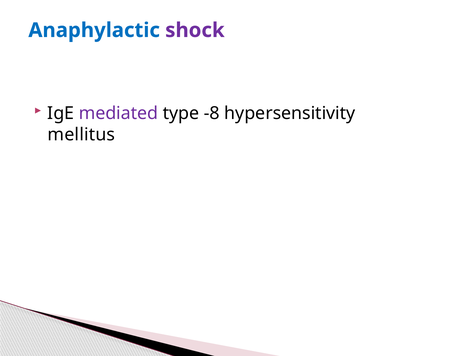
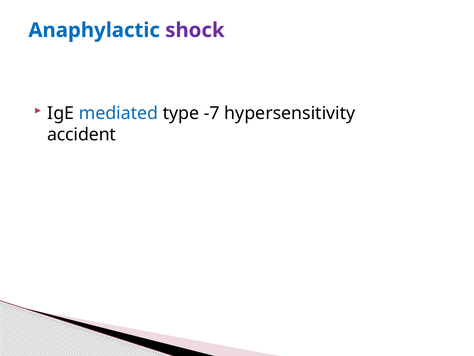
mediated colour: purple -> blue (119, 113)
-8: -8 -> -7 (212, 113)
mellitus: mellitus -> accident (82, 134)
